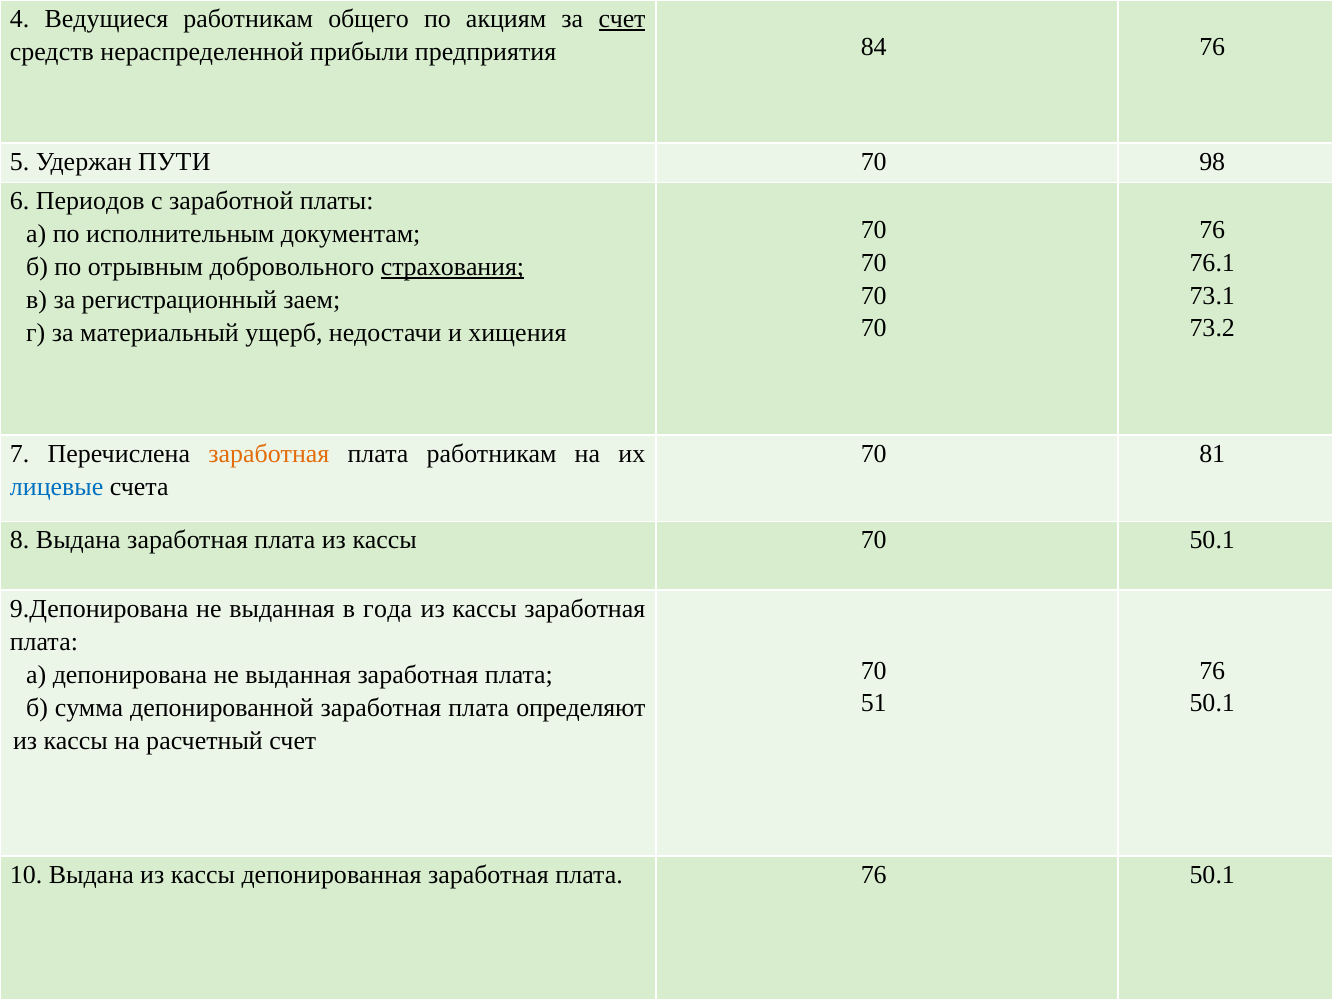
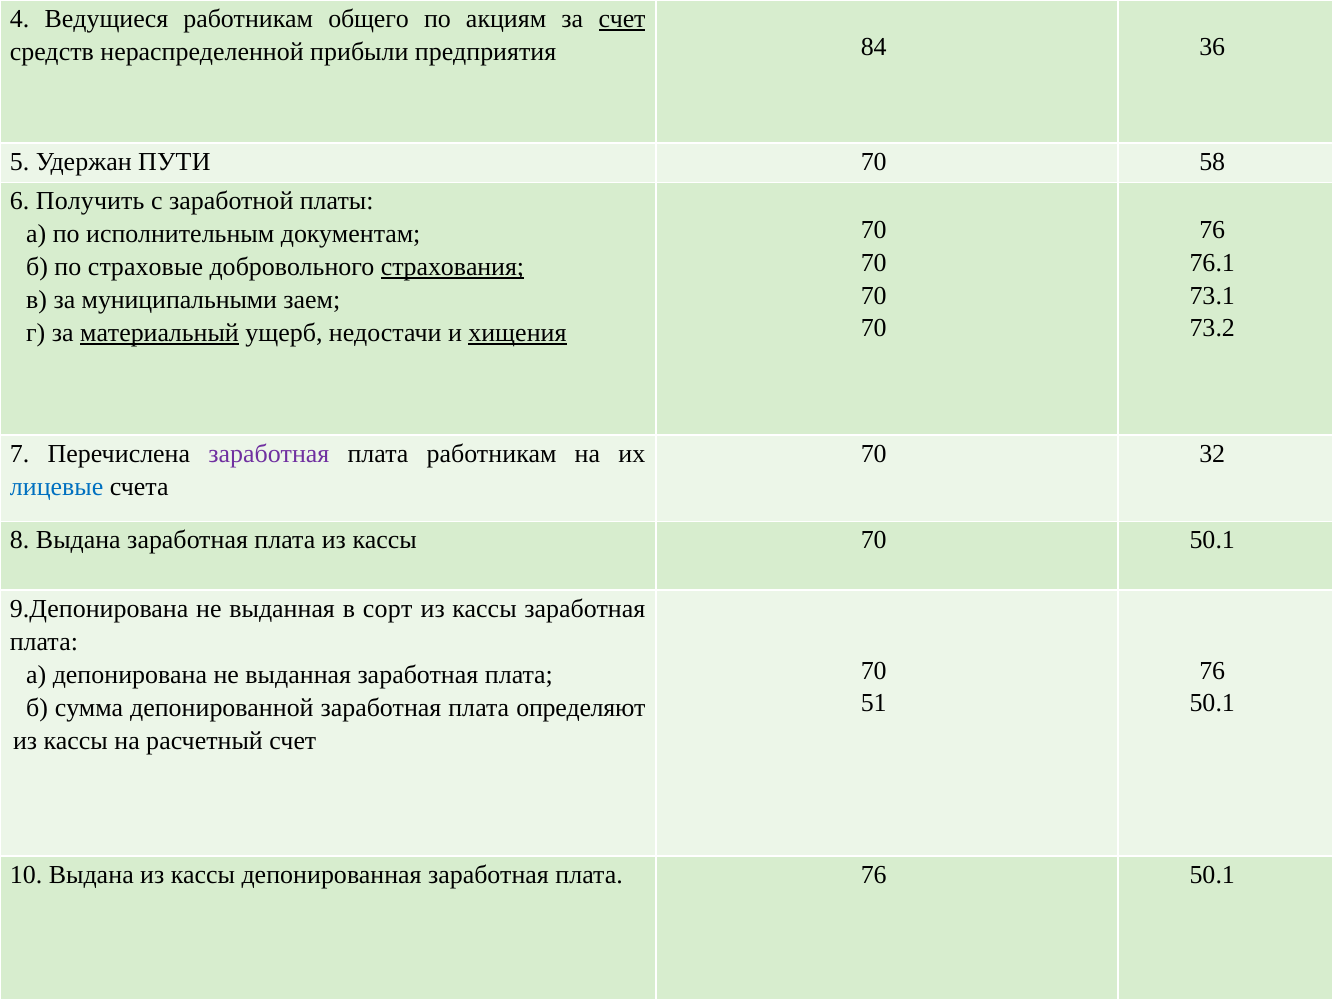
84 76: 76 -> 36 (1212, 47)
98: 98 -> 58 (1212, 162)
Периодов: Периодов -> Получить (90, 201)
отрывным: отрывным -> страховые (145, 267)
регистрационный: регистрационный -> муниципальными (179, 300)
материальный underline: none -> present (159, 333)
хищения underline: none -> present (517, 333)
заработная colour: orange -> purple (269, 454)
81: 81 -> 32 (1212, 454)
года: года -> сорт (388, 609)
